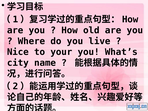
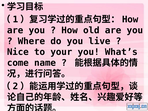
city: city -> come (18, 63)
